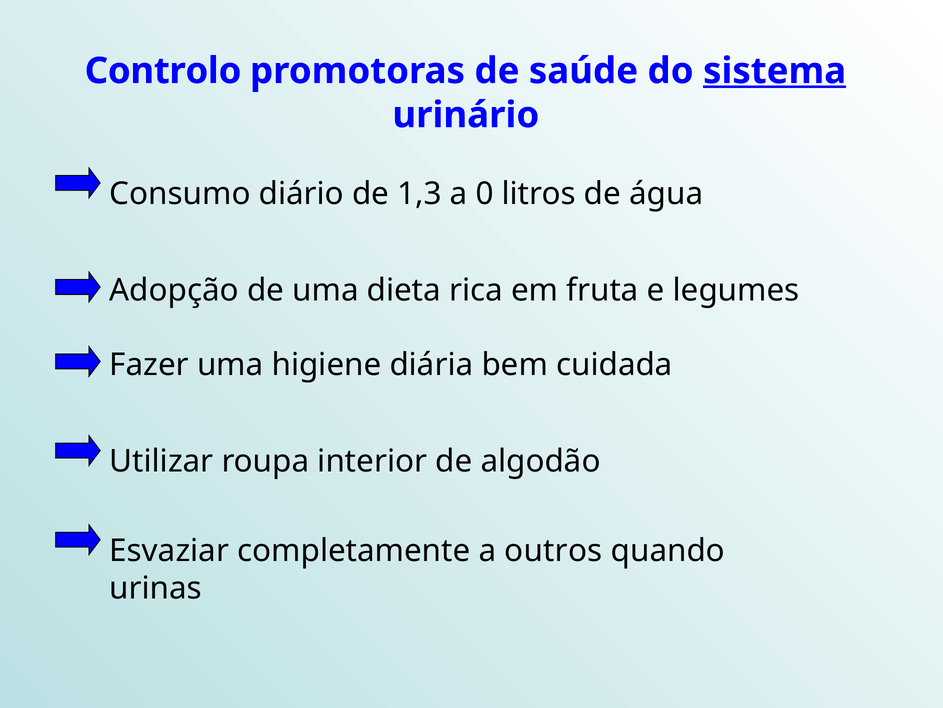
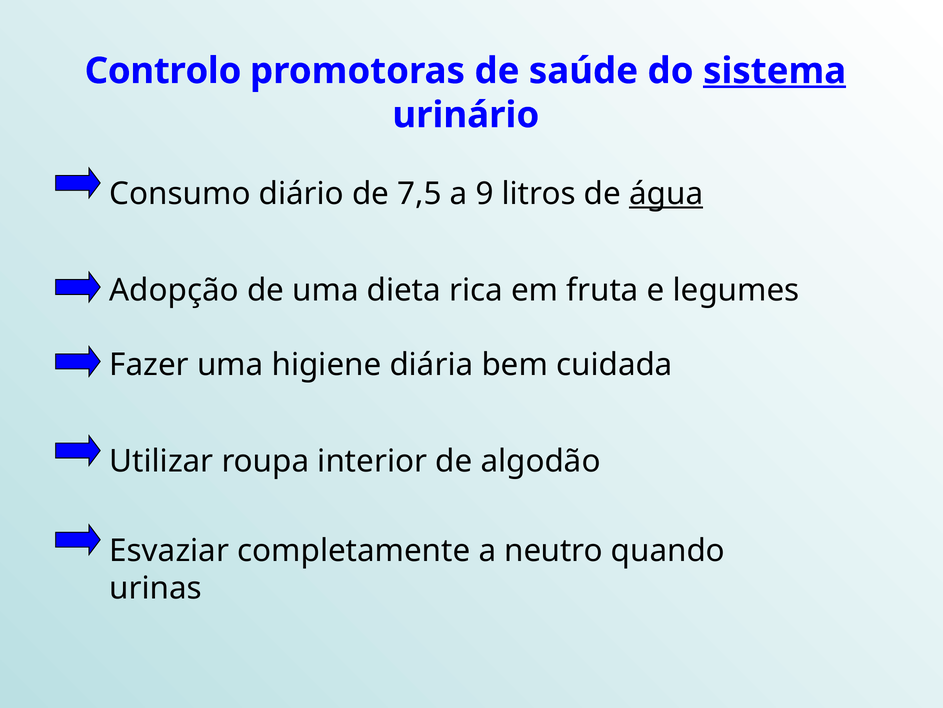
1,3: 1,3 -> 7,5 (420, 194)
0: 0 -> 9 (485, 194)
água underline: none -> present (666, 194)
outros: outros -> neutro (554, 550)
